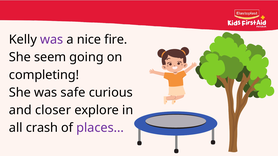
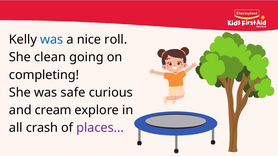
was colour: purple -> blue (52, 40)
fire: fire -> roll (116, 40)
seem: seem -> clean (50, 57)
closer: closer -> cream (53, 110)
